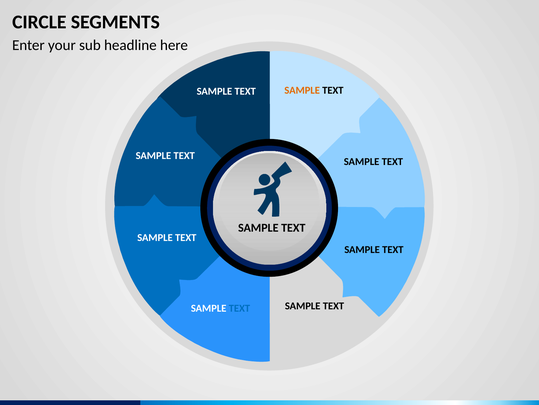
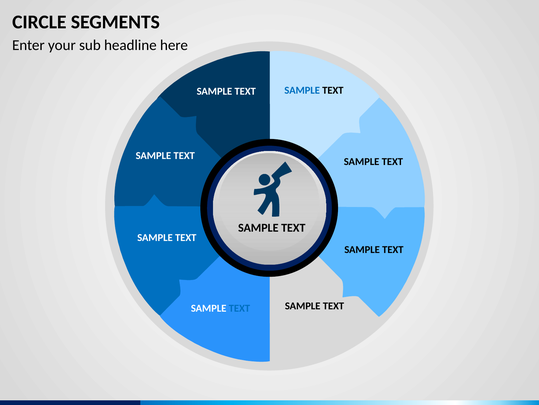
SAMPLE colour: orange -> blue (302, 90)
